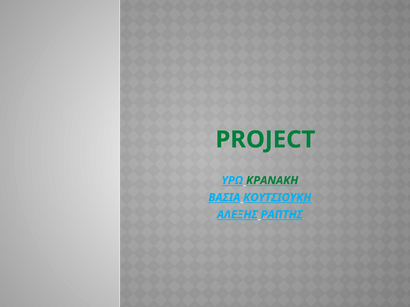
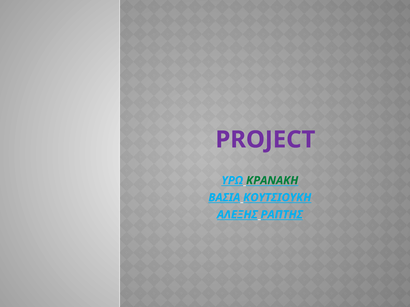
PROJECT colour: green -> purple (265, 140)
